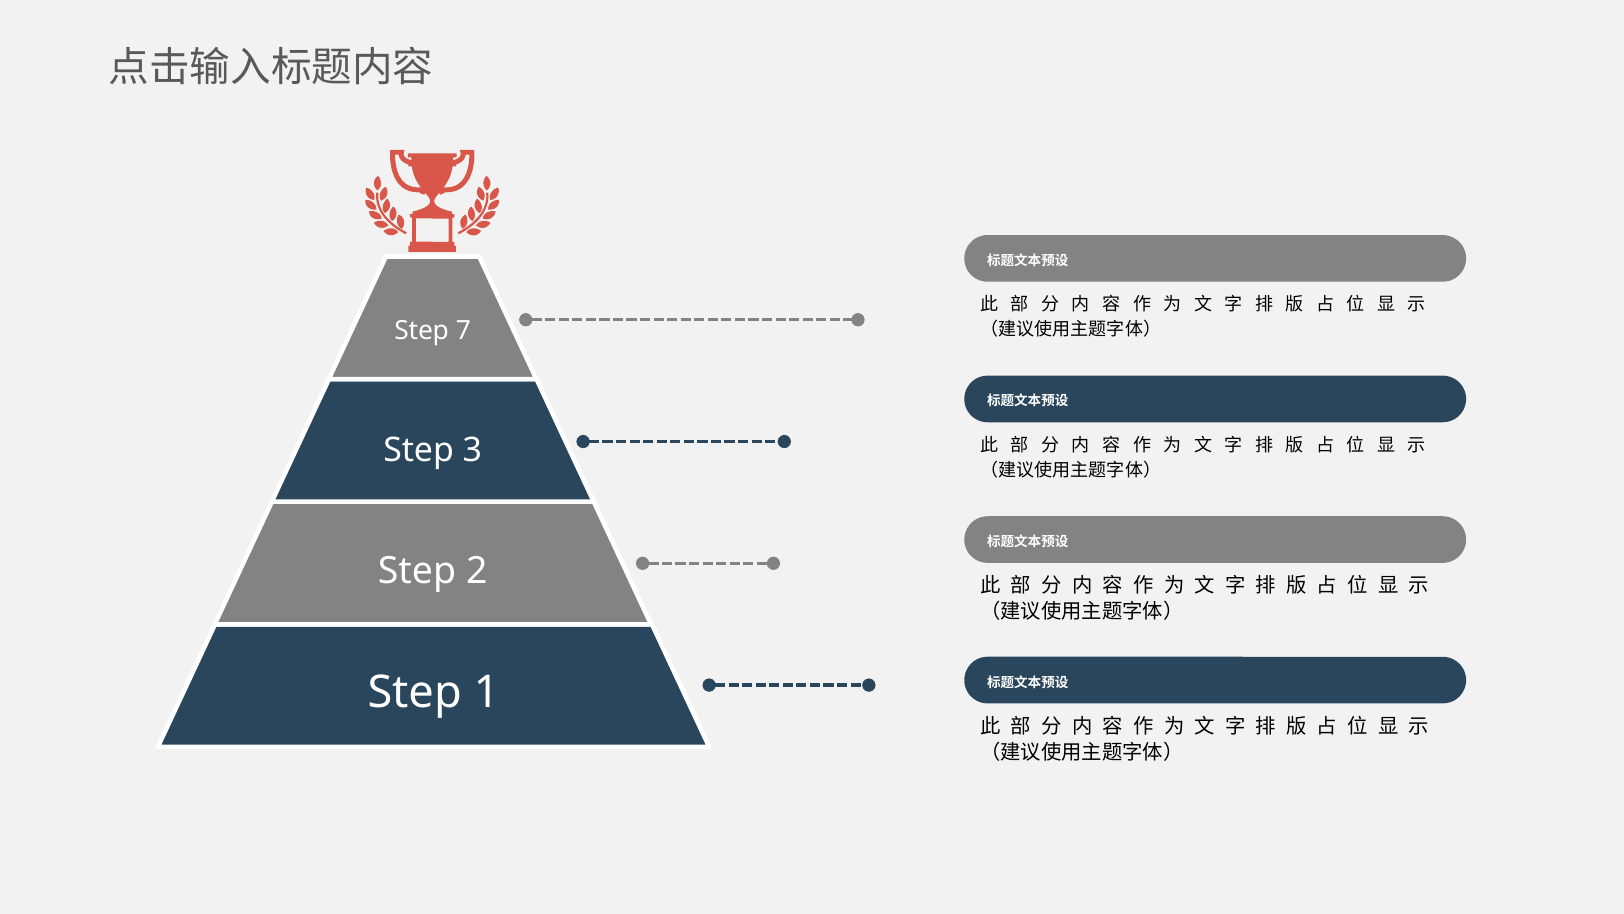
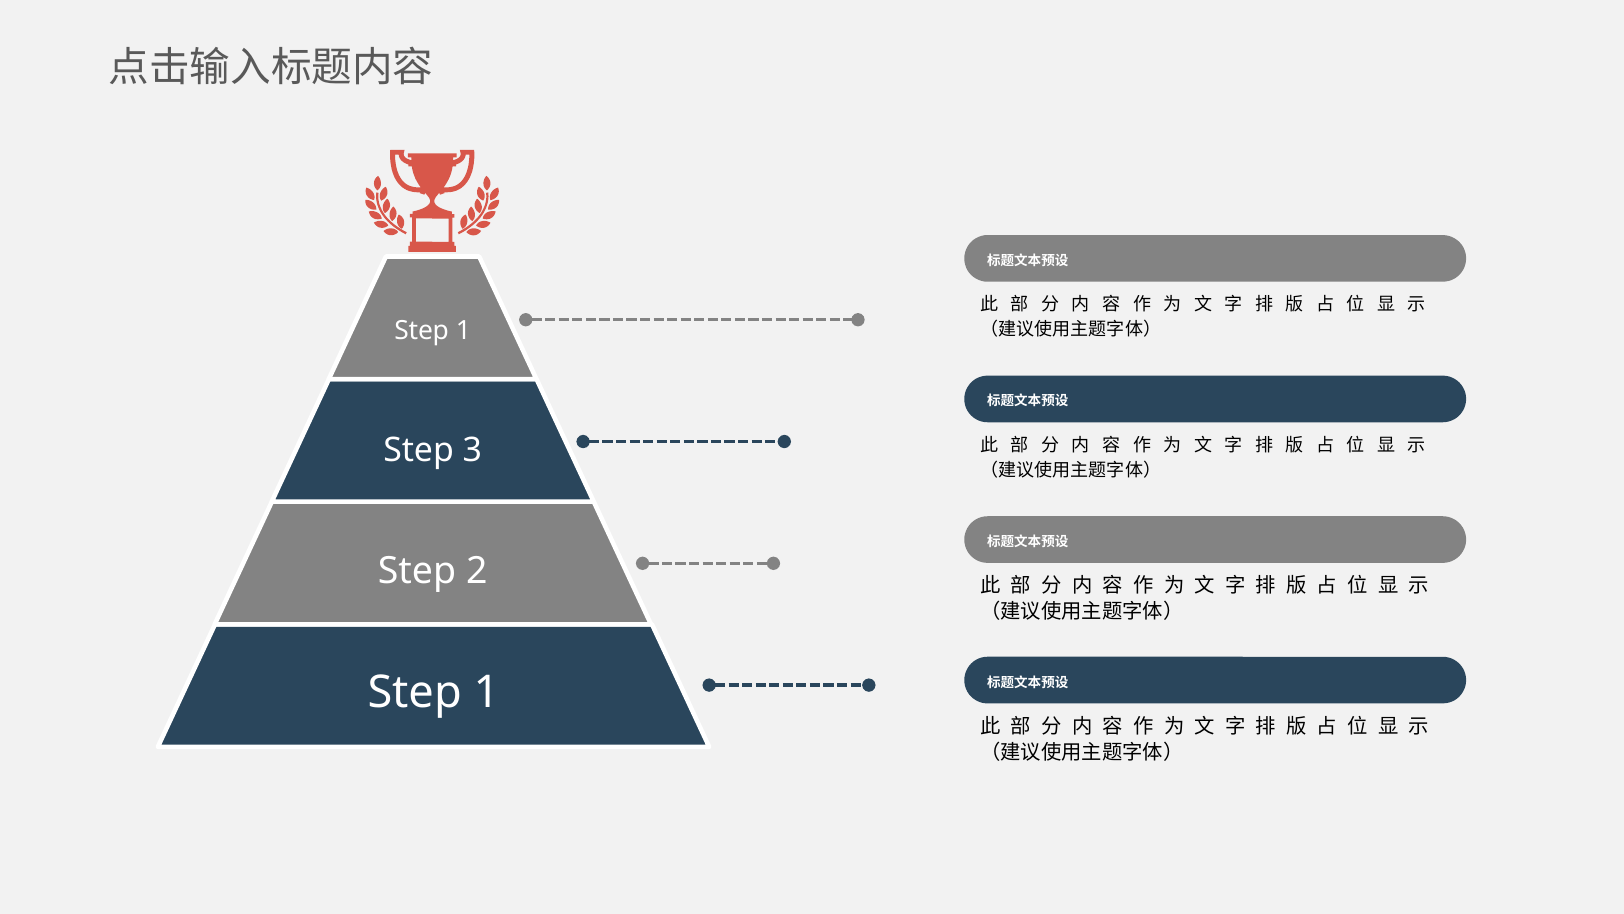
7: 7 -> 1 (463, 331)
